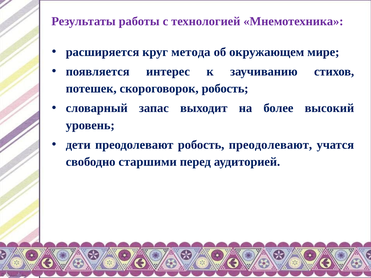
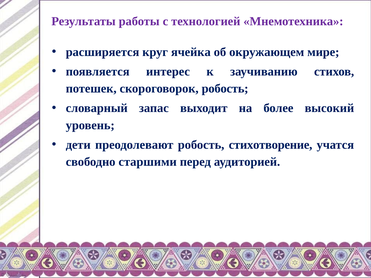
метода: метода -> ячейка (191, 52)
робость преодолевают: преодолевают -> стихотворение (271, 145)
